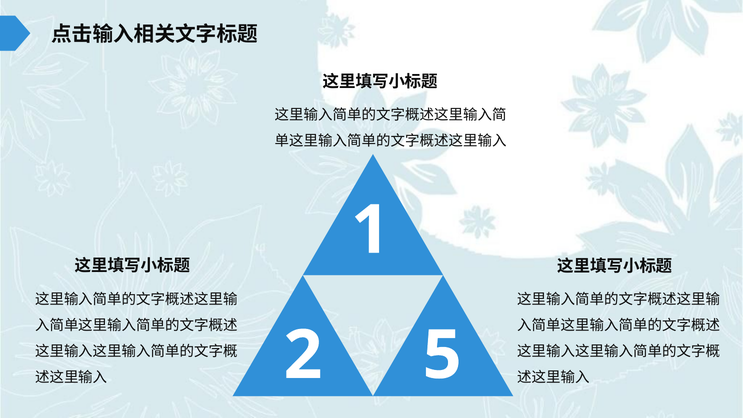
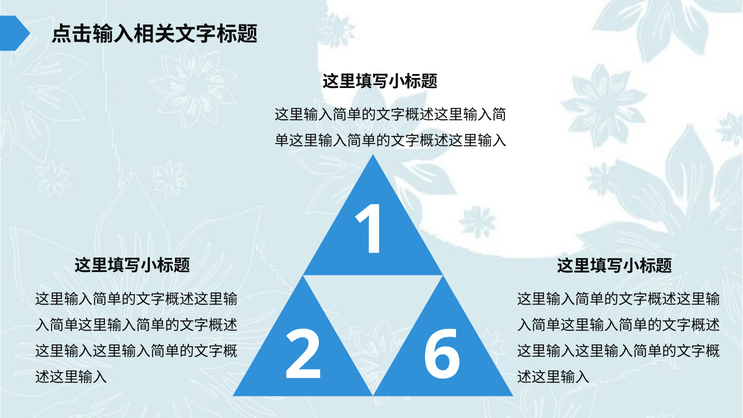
5: 5 -> 6 (442, 355)
